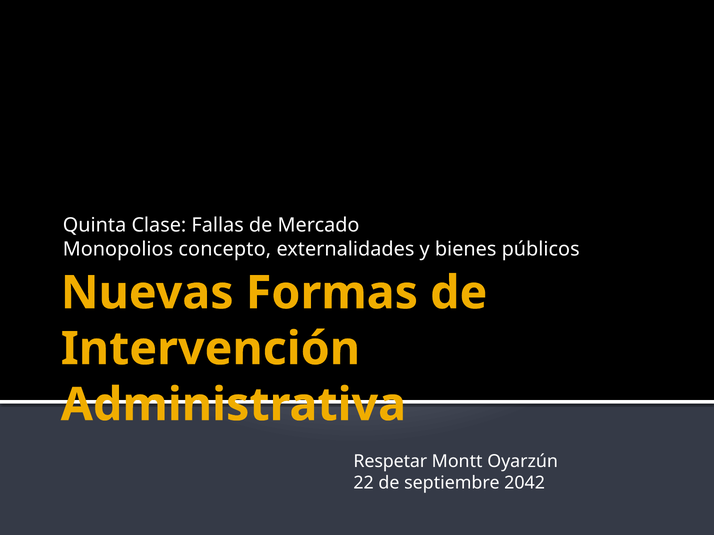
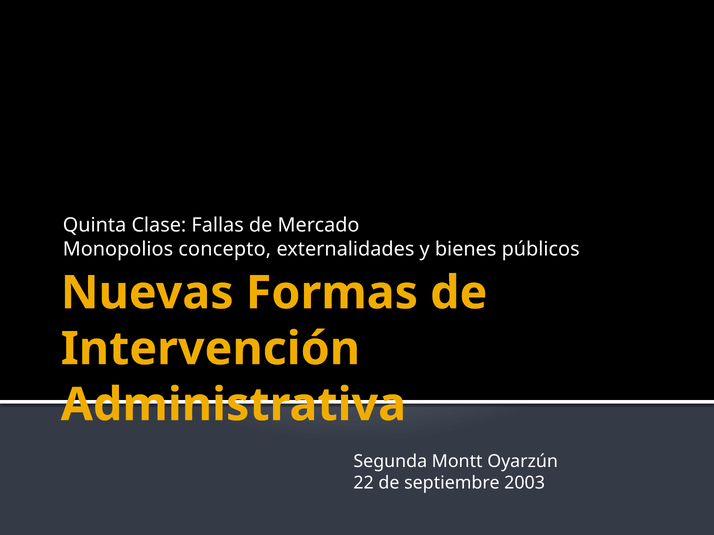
Respetar: Respetar -> Segunda (390, 462)
2042: 2042 -> 2003 (525, 483)
